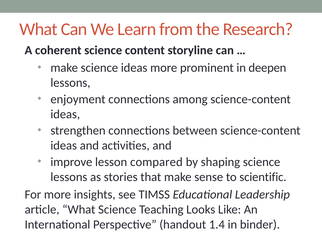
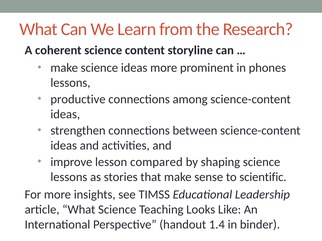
deepen: deepen -> phones (267, 68)
enjoyment: enjoyment -> productive (78, 99)
